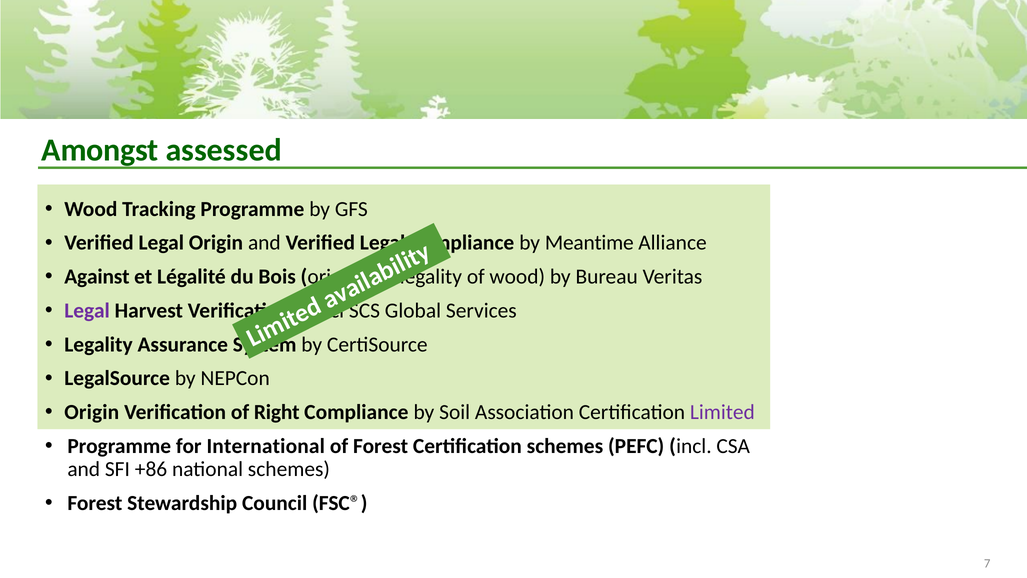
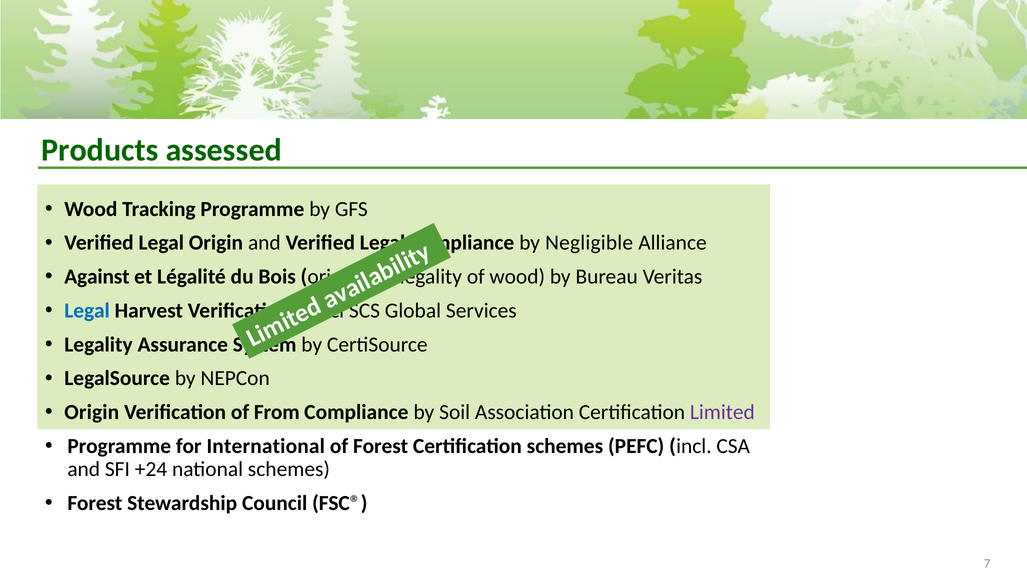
Amongst: Amongst -> Products (100, 150)
Meantime: Meantime -> Negligible (589, 243)
Legal colour: purple -> blue (87, 310)
Right: Right -> From (277, 412)
+86: +86 -> +24 (151, 469)
